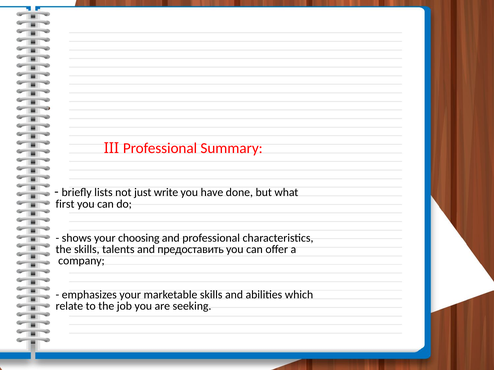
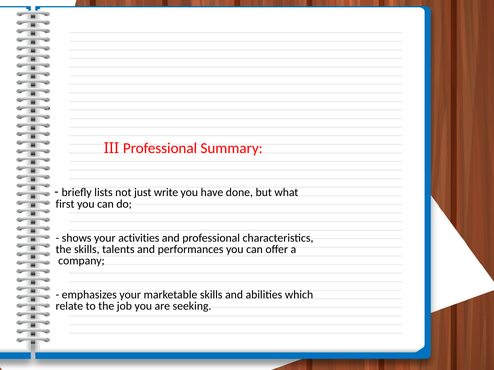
choosing: choosing -> activities (139, 238)
предоставить: предоставить -> performances (191, 250)
